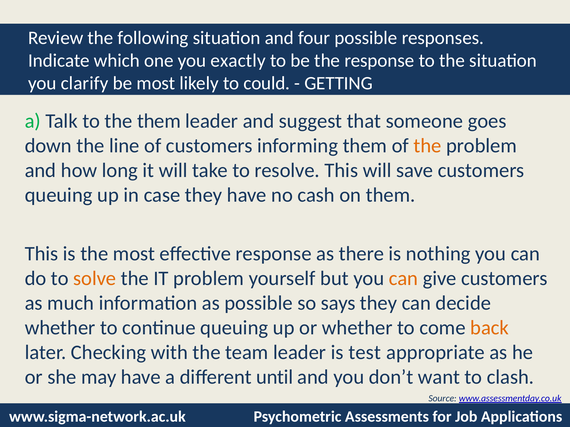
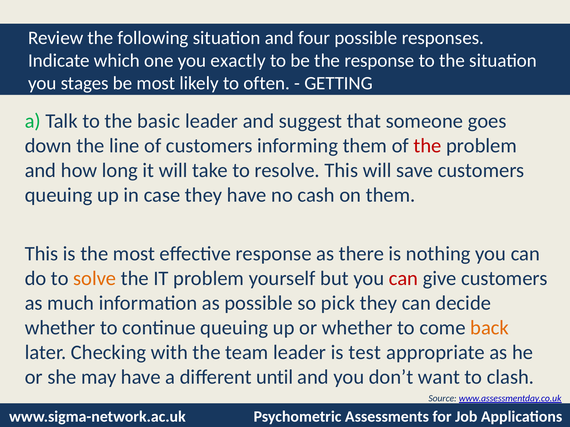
clarify: clarify -> stages (85, 83)
could: could -> often (267, 83)
the them: them -> basic (159, 121)
the colour: orange -> red (428, 146)
can colour: orange -> red (403, 279)
says: says -> pick (338, 303)
